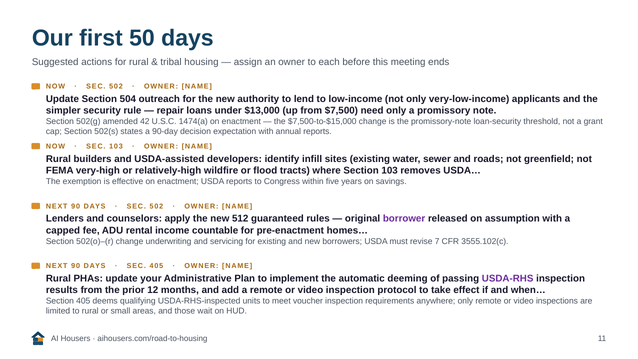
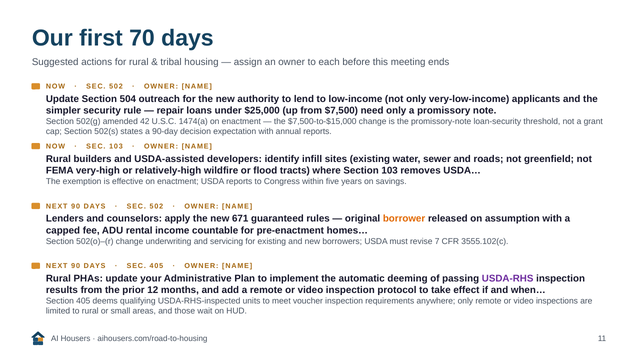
50: 50 -> 70 (142, 38)
$13,000: $13,000 -> $25,000 (262, 111)
512: 512 -> 671 (240, 219)
borrower colour: purple -> orange (404, 219)
